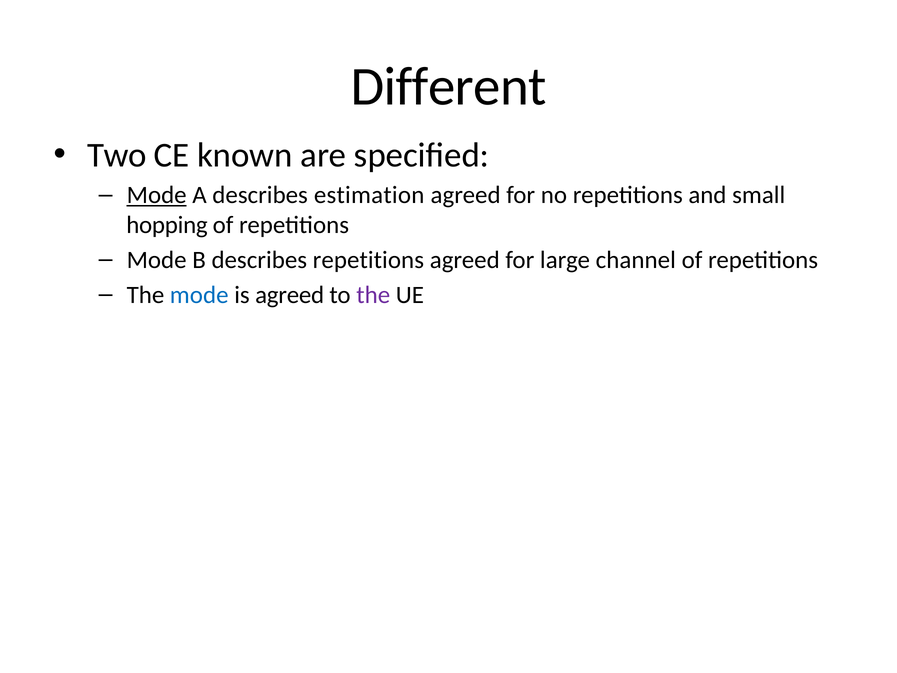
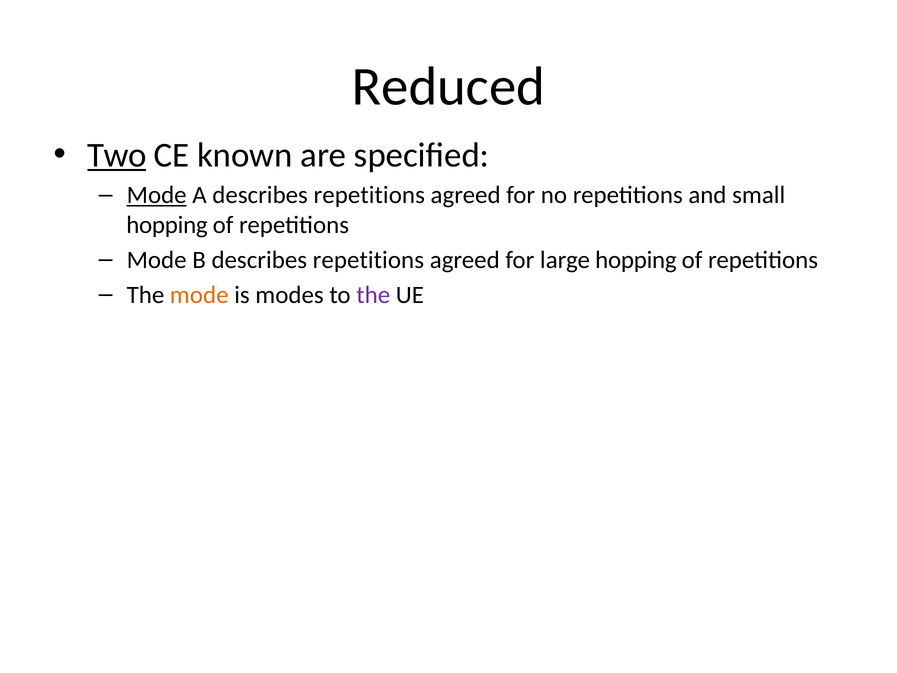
Different: Different -> Reduced (448, 87)
Two underline: none -> present (117, 155)
A describes estimation: estimation -> repetitions (369, 195)
large channel: channel -> hopping (636, 260)
mode colour: blue -> orange (199, 295)
is agreed: agreed -> modes (290, 295)
